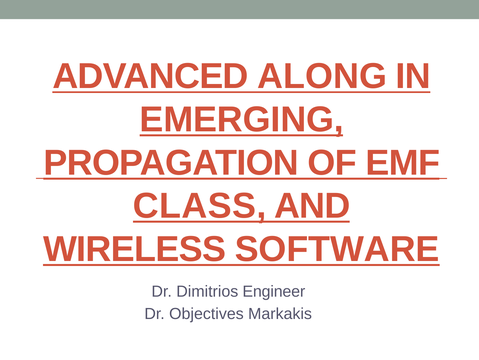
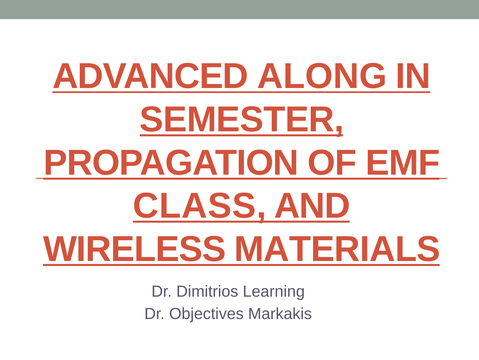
EMERGING: EMERGING -> SEMESTER (242, 119)
SOFTWARE: SOFTWARE -> MATERIALS (337, 249)
Engineer: Engineer -> Learning (274, 291)
